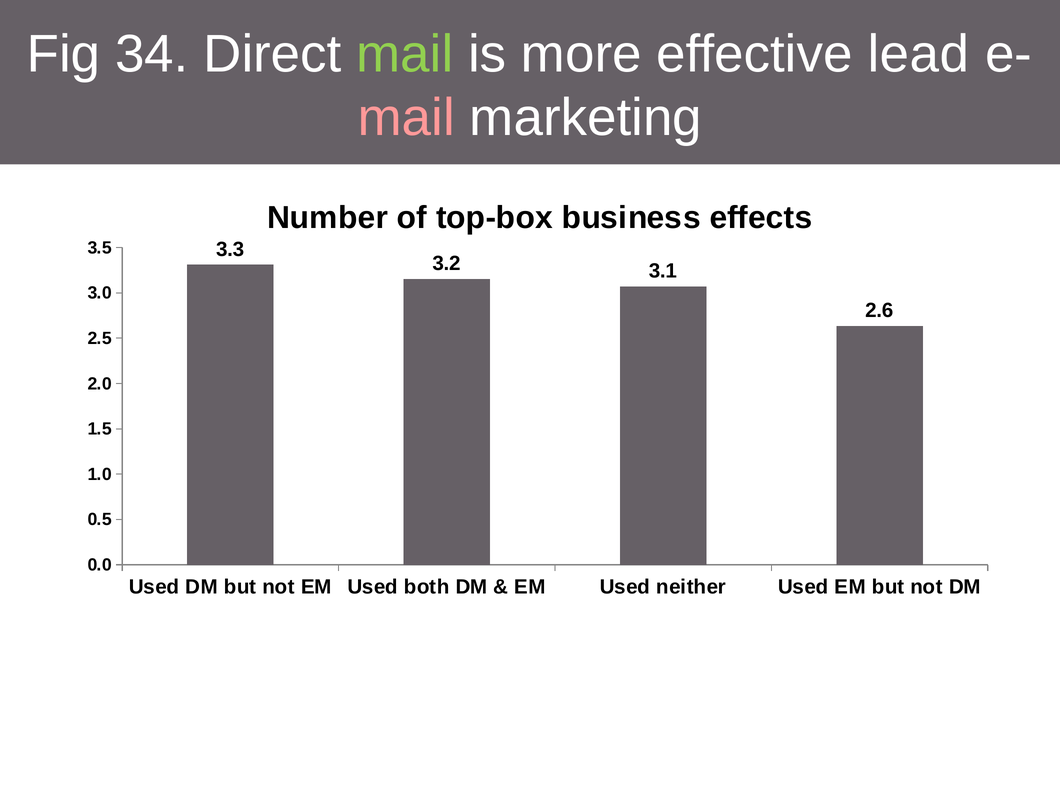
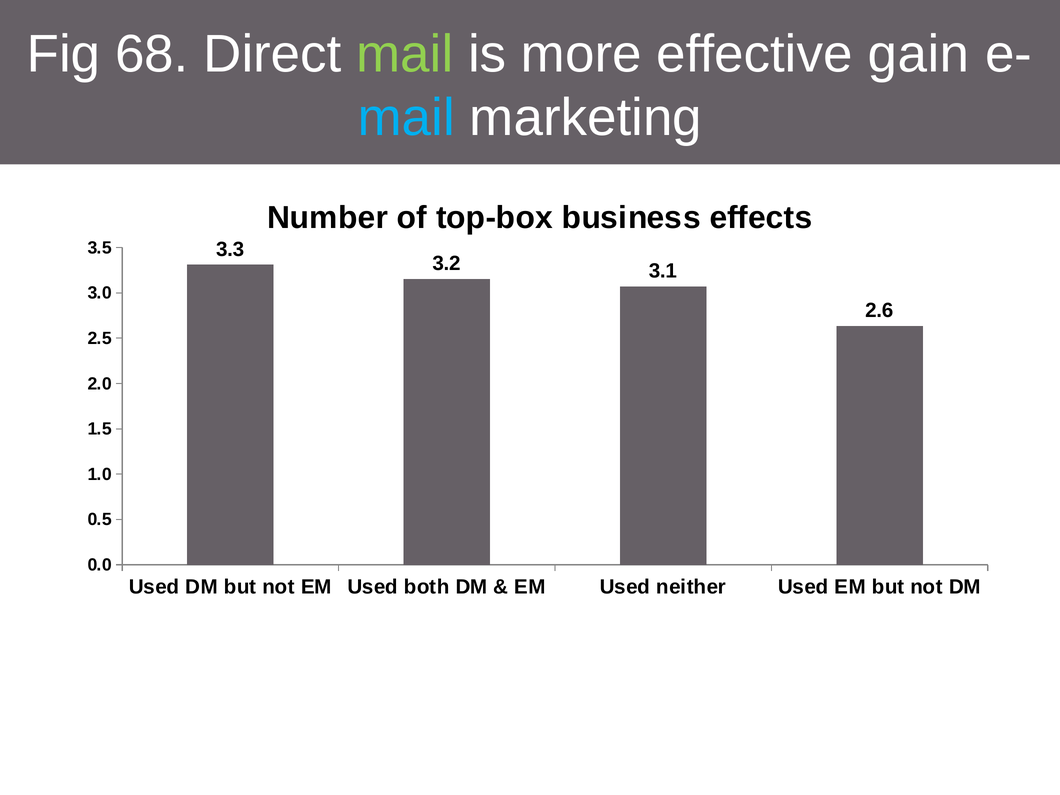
34: 34 -> 68 (152, 54)
lead: lead -> gain (919, 54)
mail colour: pink -> light blue (406, 118)
